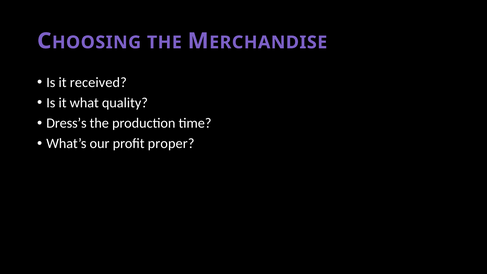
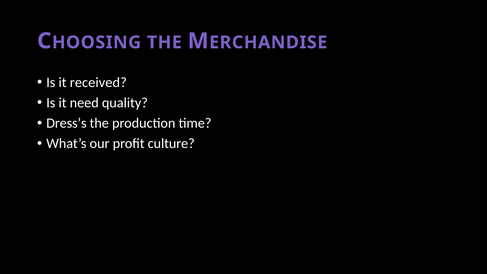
what: what -> need (84, 103)
proper: proper -> culture (171, 144)
